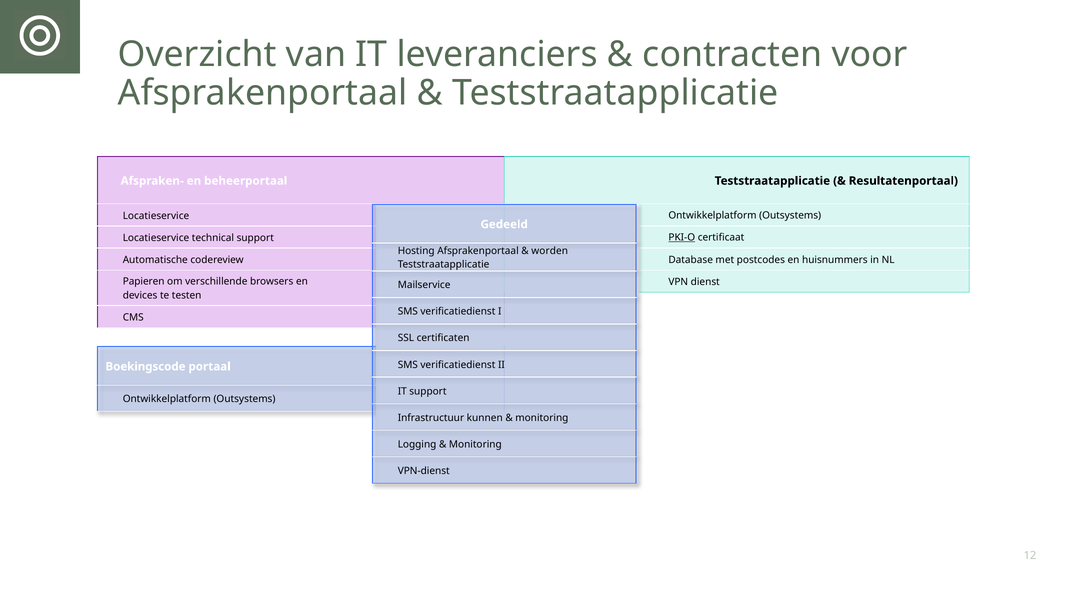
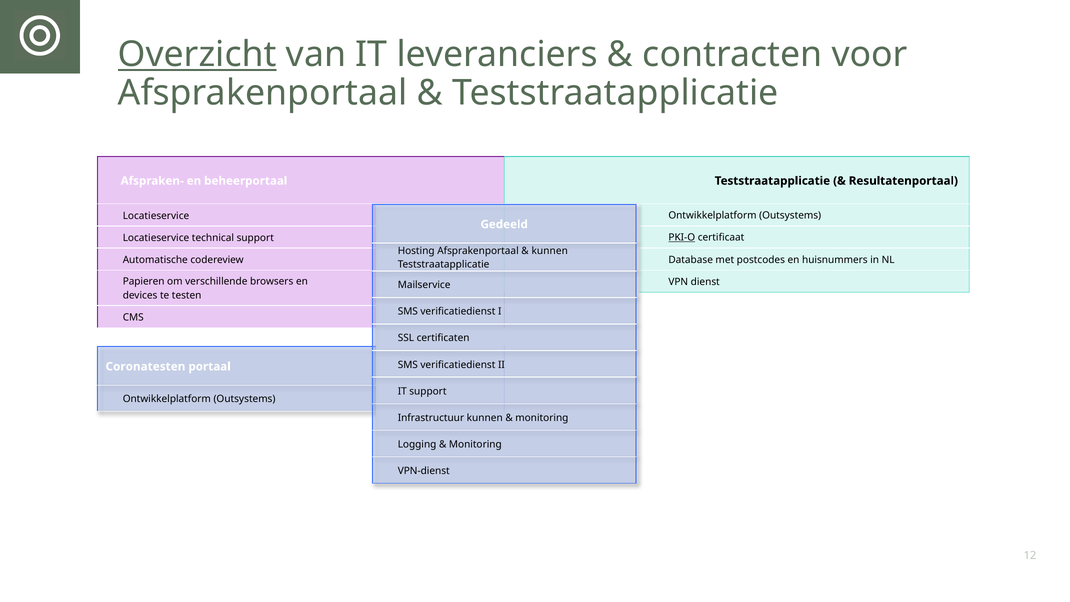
Overzicht underline: none -> present (197, 55)
worden: worden -> kunnen (550, 251)
Boekingscode: Boekingscode -> Coronatesten (145, 366)
